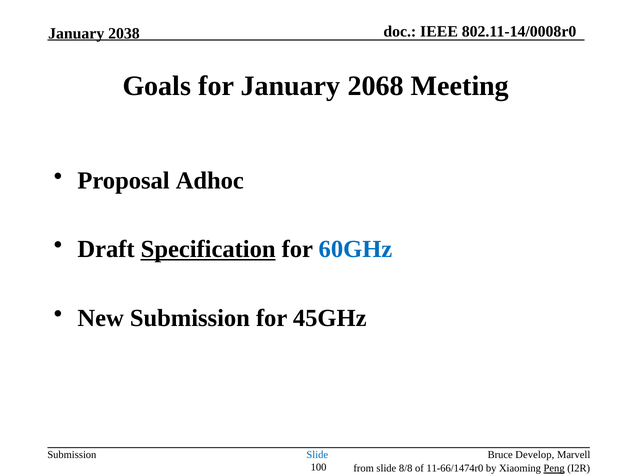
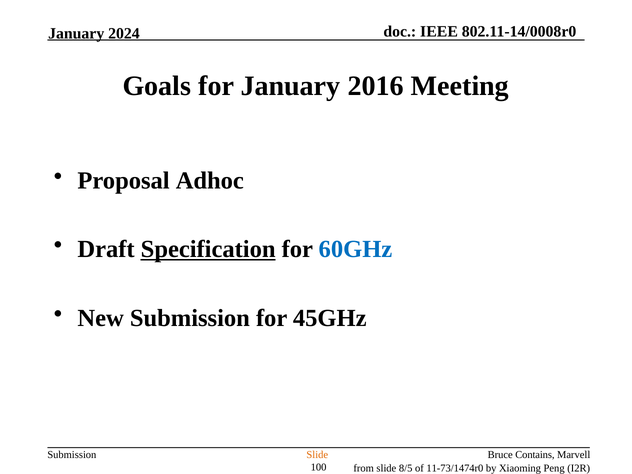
2038: 2038 -> 2024 (124, 34)
2068: 2068 -> 2016 (376, 86)
Slide colour: blue -> orange (317, 455)
Develop: Develop -> Contains (535, 455)
8/8: 8/8 -> 8/5 (406, 468)
11-66/1474r0: 11-66/1474r0 -> 11-73/1474r0 (455, 468)
Peng underline: present -> none (554, 468)
